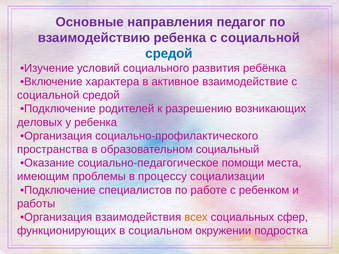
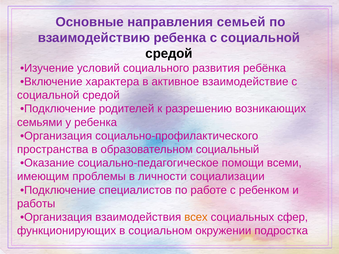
педагог: педагог -> семьей (241, 22)
средой colour: blue -> black (169, 54)
деловых: деловых -> семьями (40, 122)
места: места -> всеми (284, 163)
процессу: процессу -> личности (162, 177)
